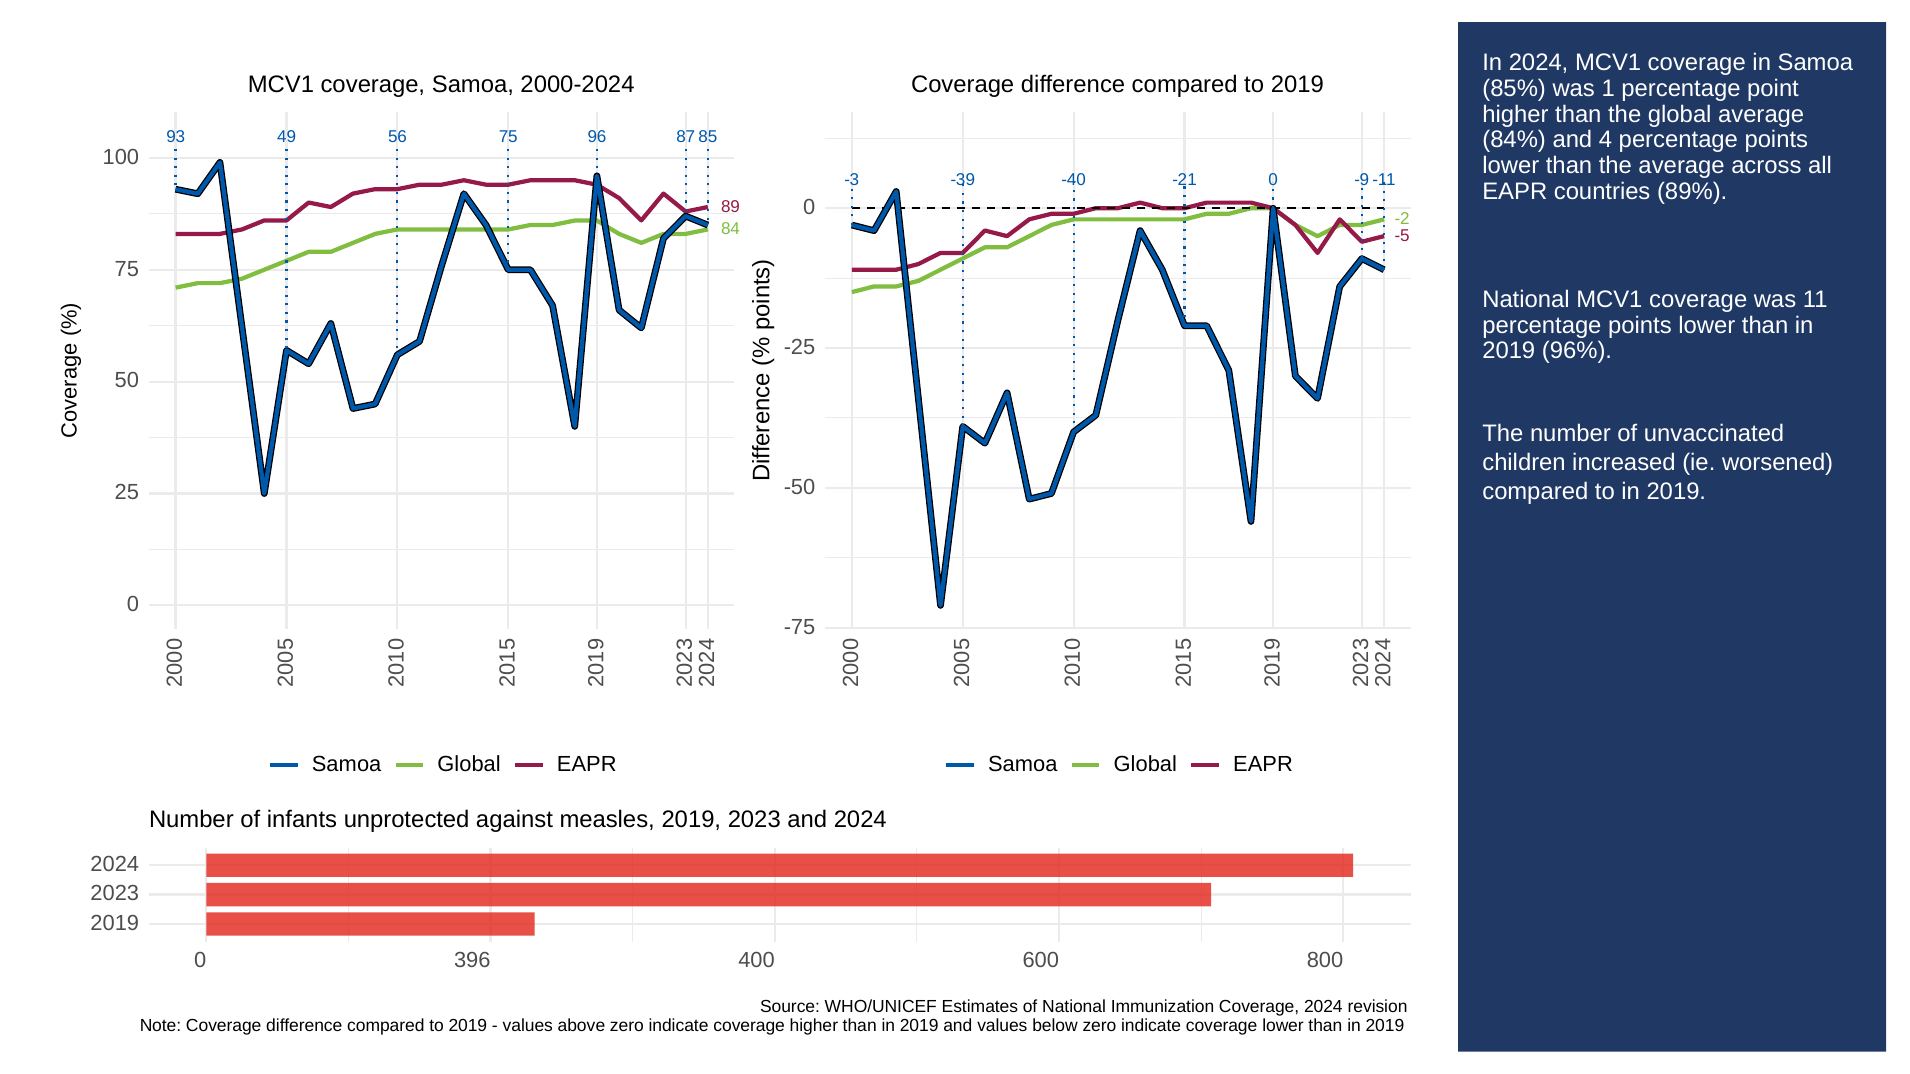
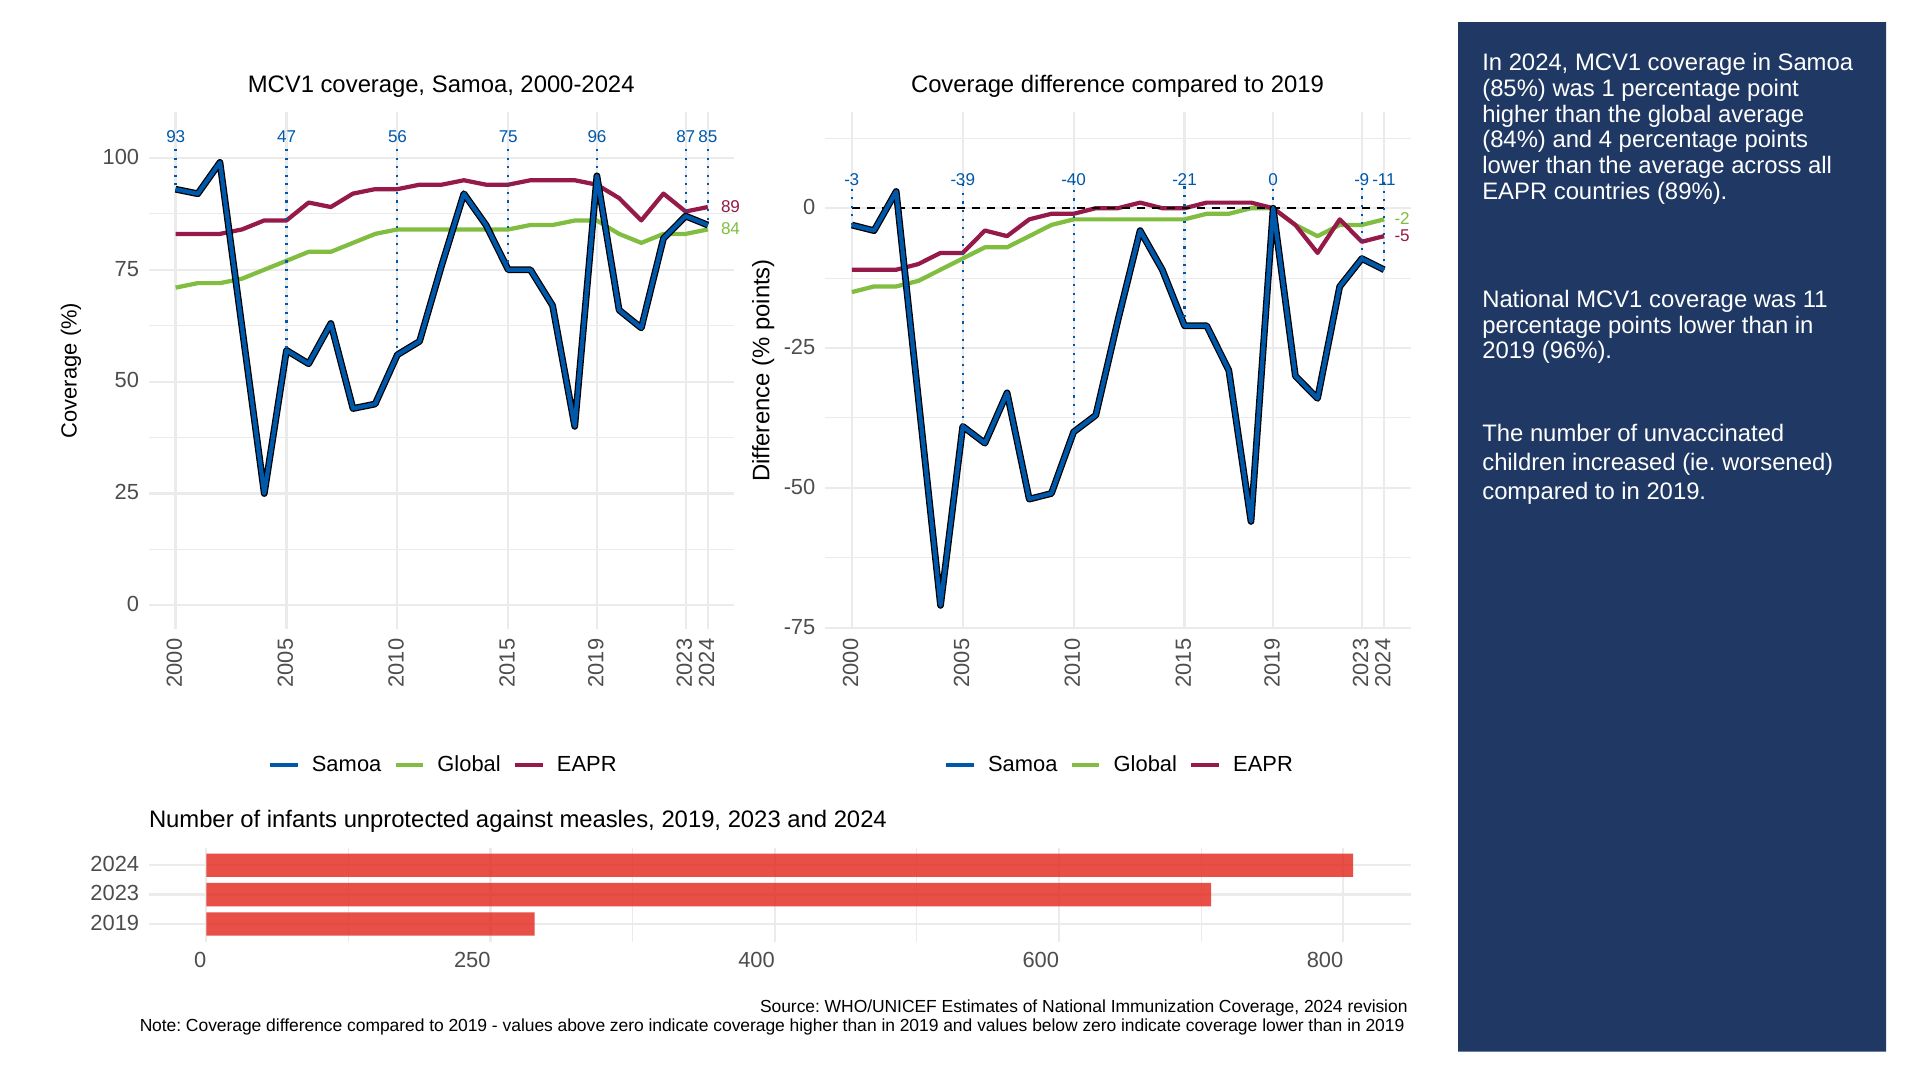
49: 49 -> 47 (287, 137)
396: 396 -> 250 (472, 961)
